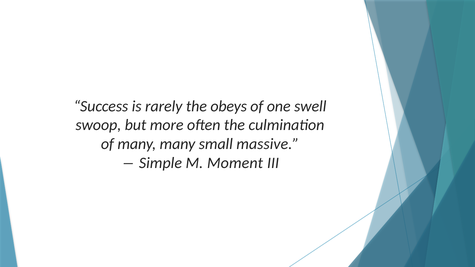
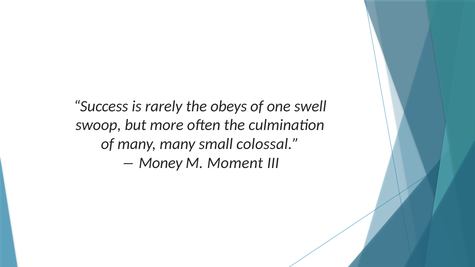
massive: massive -> colossal (268, 144)
Simple: Simple -> Money (161, 163)
